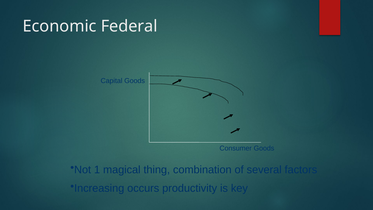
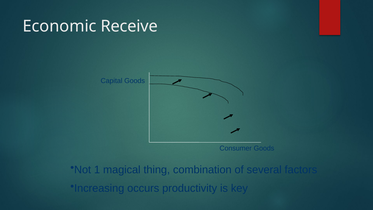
Federal: Federal -> Receive (129, 26)
